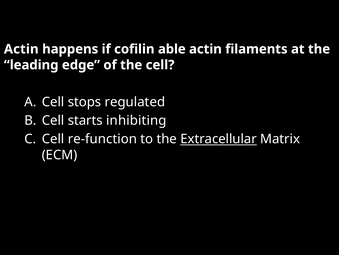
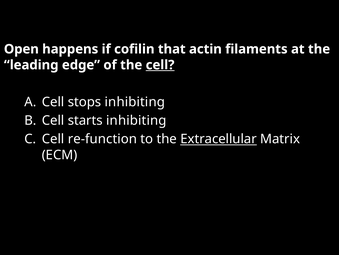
Actin: Actin -> Open (21, 49)
able: able -> that (172, 49)
cell underline: none -> present (160, 65)
stops regulated: regulated -> inhibiting (135, 102)
